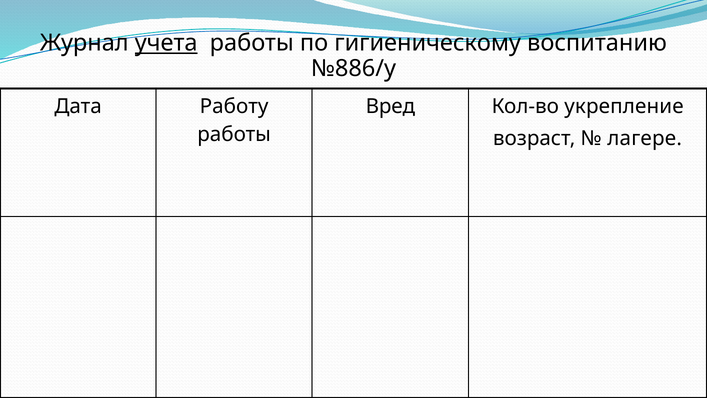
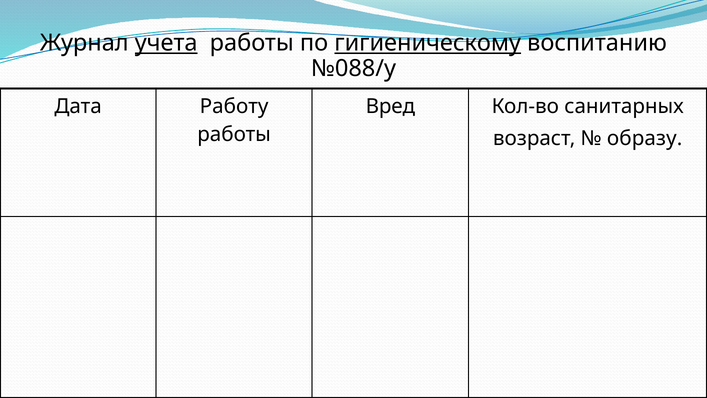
гигиеническому underline: none -> present (428, 43)
№886/у: №886/у -> №088/у (353, 69)
укрепление: укрепление -> санитарных (624, 106)
лагере: лагере -> образу (645, 138)
